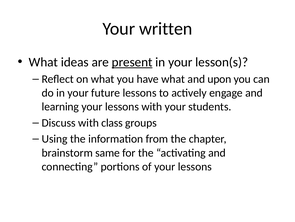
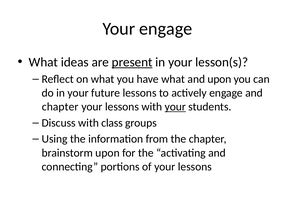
Your written: written -> engage (166, 29)
learning: learning -> chapter (60, 106)
your underline: none -> present (175, 106)
brainstorm same: same -> upon (108, 152)
